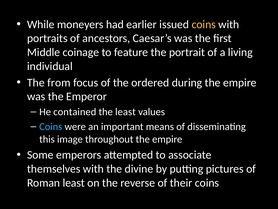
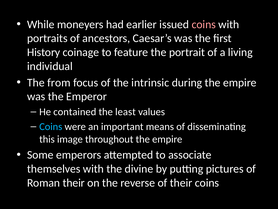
coins colour: yellow -> pink (204, 24)
Middle: Middle -> History (44, 52)
ordered: ordered -> intrinsic (150, 82)
Roman least: least -> their (74, 182)
